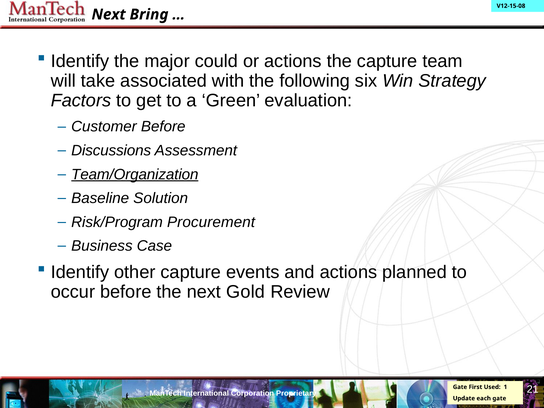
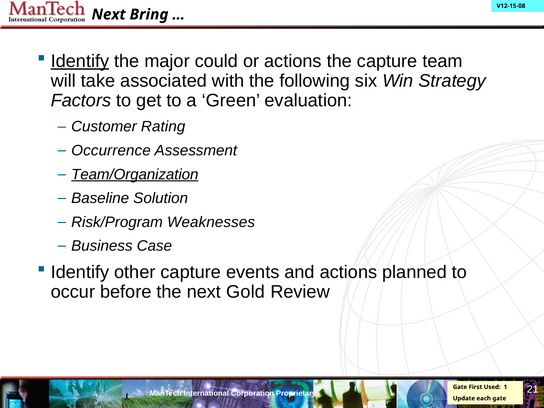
Identify underline: none -> present (80, 61)
Customer Before: Before -> Rating (163, 127)
Discussions: Discussions -> Occurrence (111, 151)
Procurement: Procurement -> Weaknesses (211, 222)
